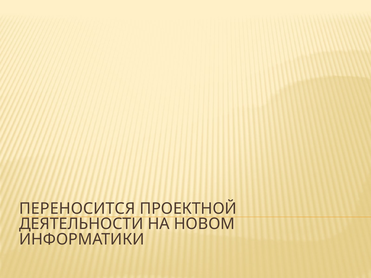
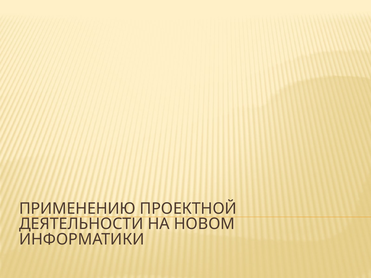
ПЕРЕНОСИТСЯ: ПЕРЕНОСИТСЯ -> ПРИМЕНЕНИЮ (77, 209)
